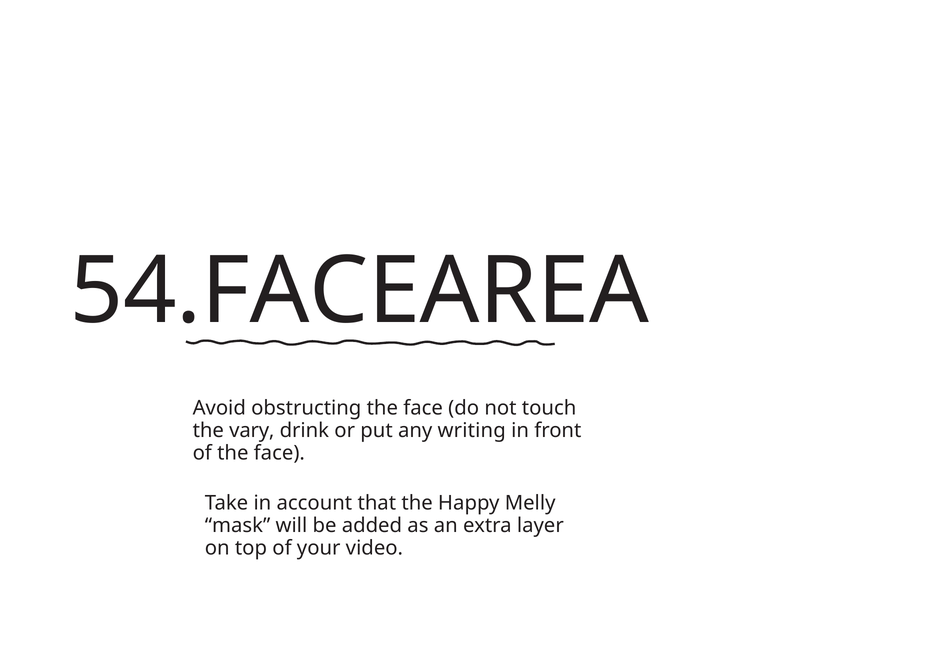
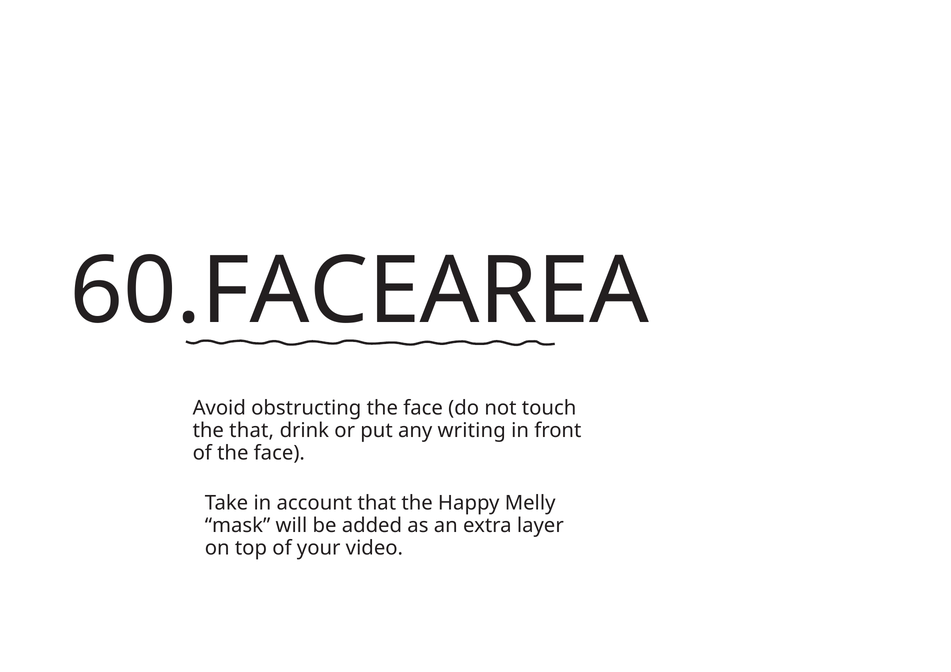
54.FACEAREA: 54.FACEAREA -> 60.FACEAREA (359, 291)
the vary: vary -> that (252, 431)
